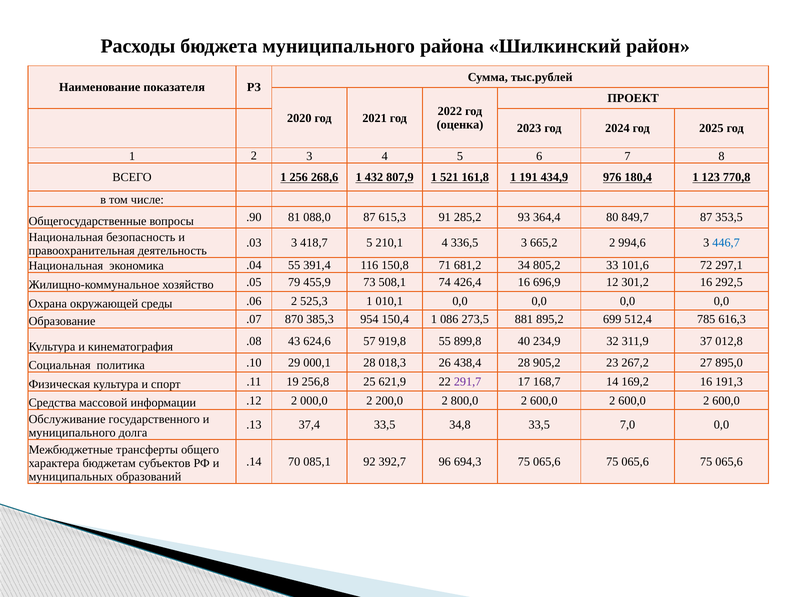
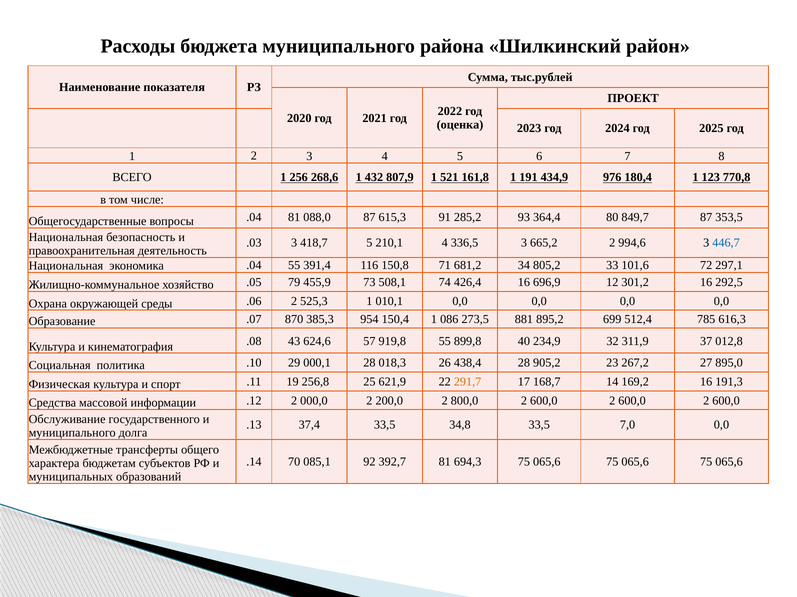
вопросы .90: .90 -> .04 (254, 218)
291,7 colour: purple -> orange (468, 382)
392,7 96: 96 -> 81 (445, 462)
